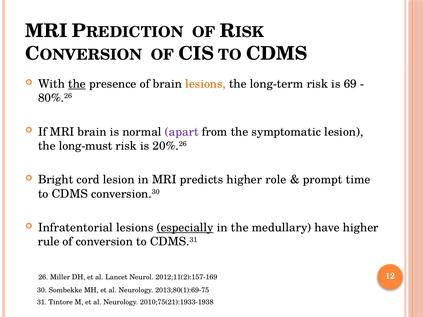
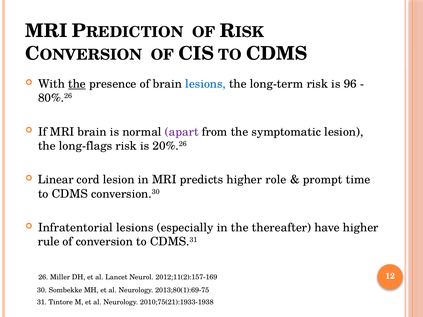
lesions colour: orange -> blue (206, 84)
69: 69 -> 96 (350, 84)
long-must: long-must -> long-flags (86, 146)
Bright: Bright -> Linear (56, 180)
especially underline: present -> none (185, 228)
medullary: medullary -> thereafter (281, 228)
